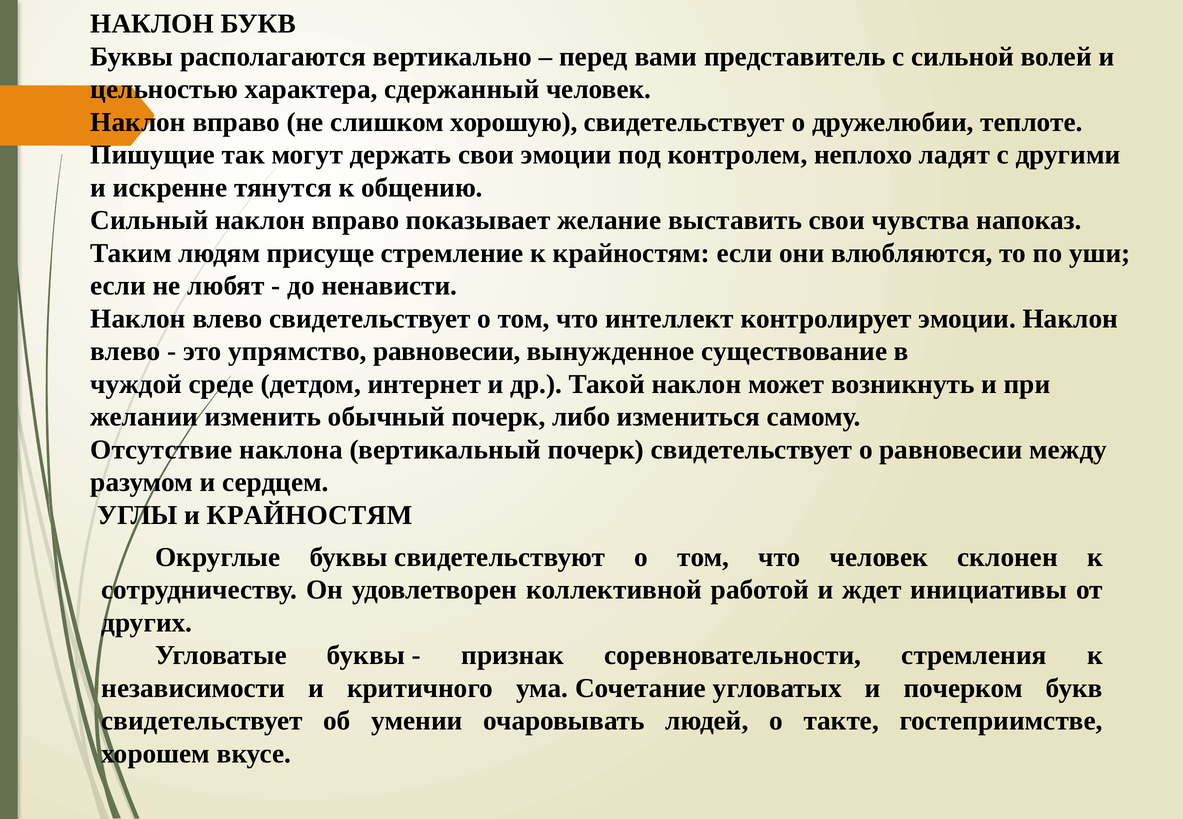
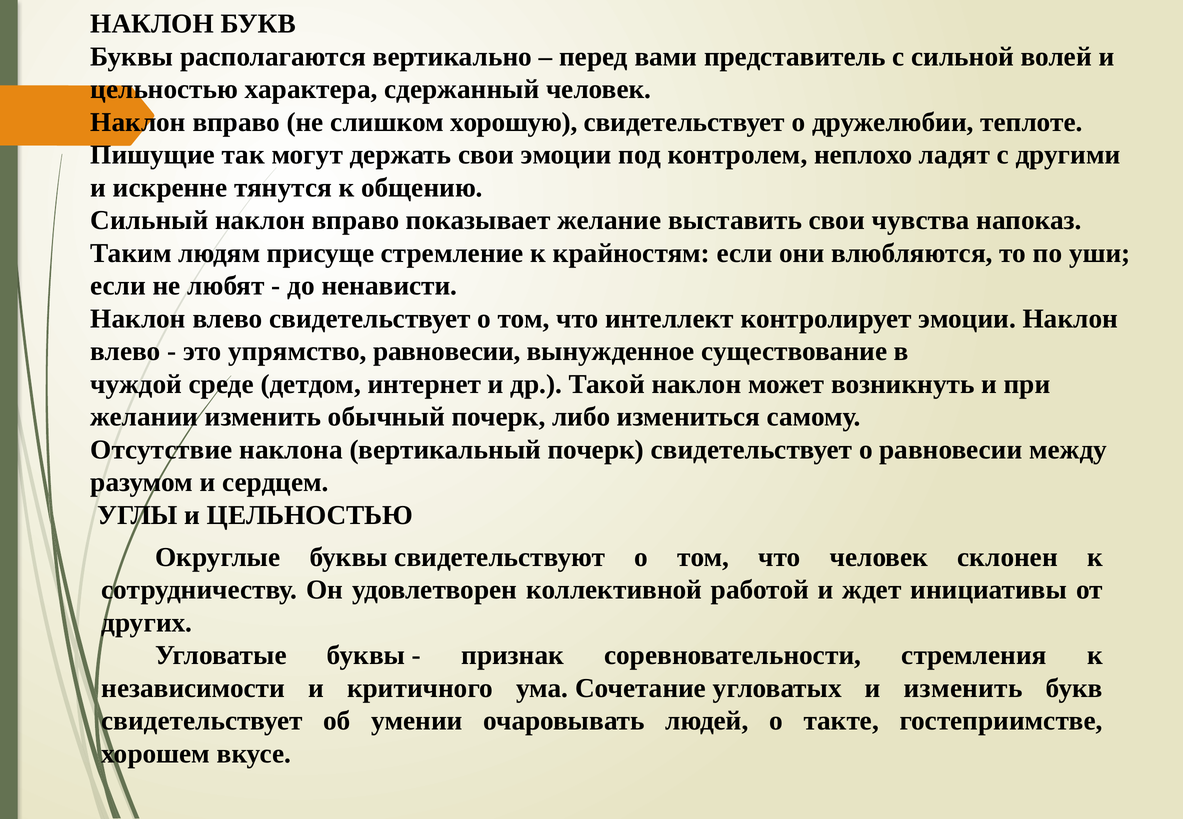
УГЛЫ и КРАЙНОСТЯМ: КРАЙНОСТЯМ -> ЦЕЛЬНОСТЬЮ (310, 515)
и почерком: почерком -> изменить (963, 688)
